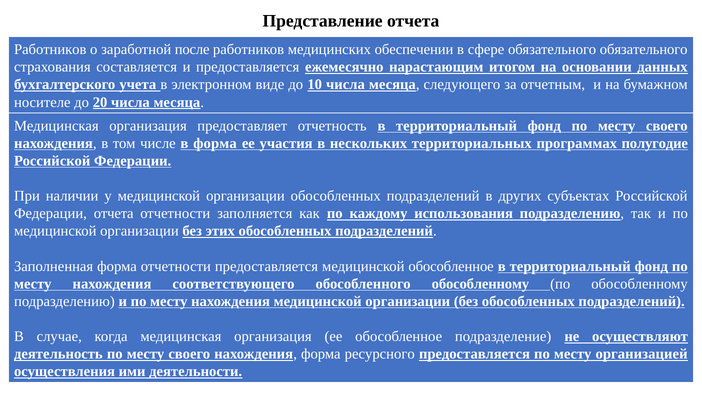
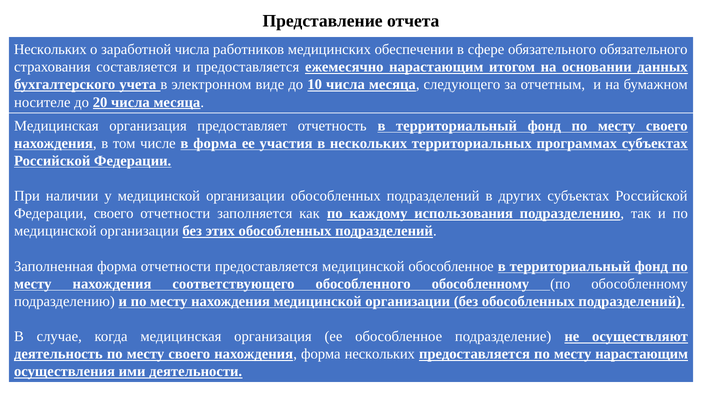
Работников: Работников -> Нескольких (50, 49)
заработной после: после -> числа (192, 49)
программах полугодие: полугодие -> субъектах (655, 143)
Федерации отчета: отчета -> своего (114, 213)
форма ресурсного: ресурсного -> нескольких (380, 354)
месту организацией: организацией -> нарастающим (642, 354)
